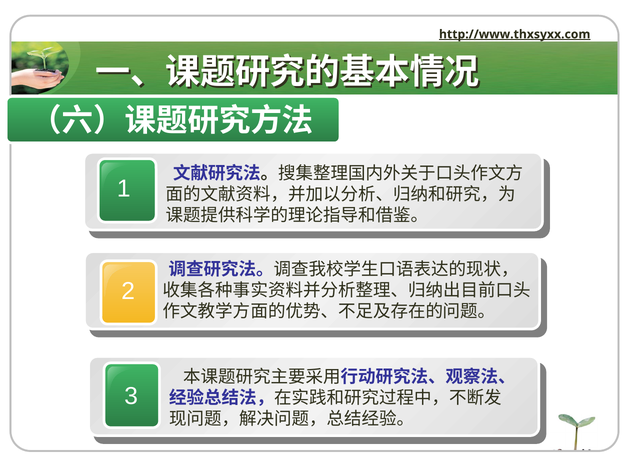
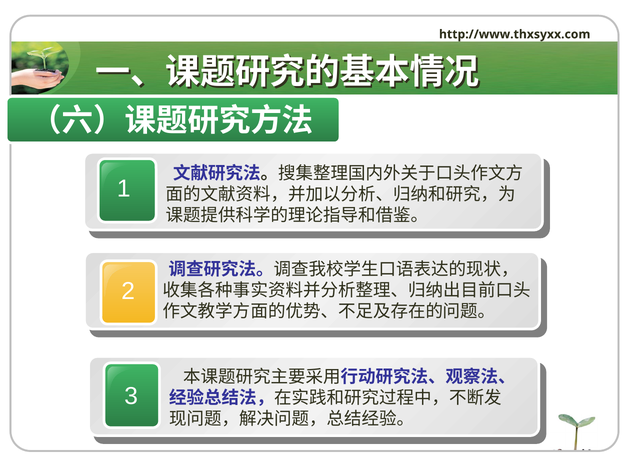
http://www.thxsyxx.com underline: present -> none (515, 34)
